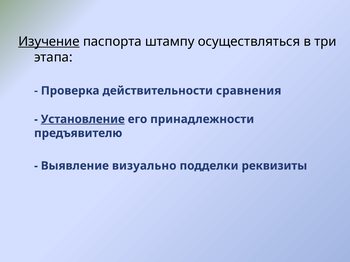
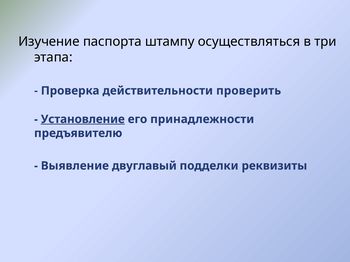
Изучение underline: present -> none (49, 42)
сравнения: сравнения -> проверить (249, 91)
визуально: визуально -> двуглавый (144, 166)
